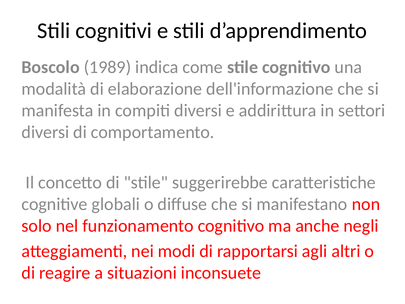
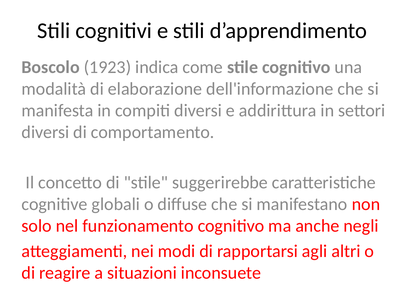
1989: 1989 -> 1923 (108, 67)
